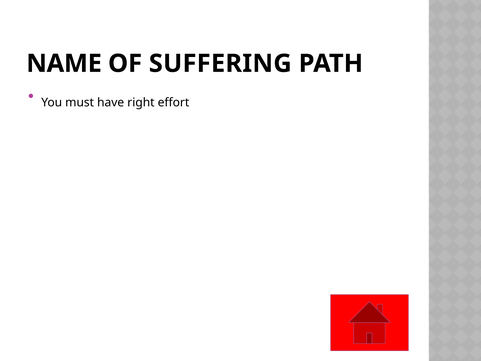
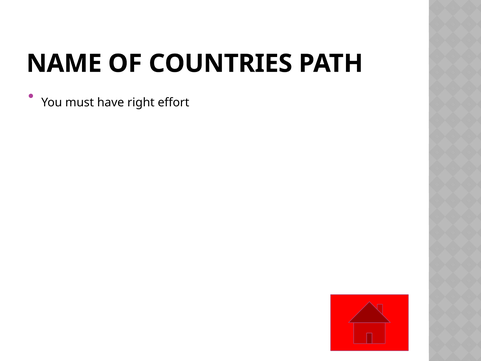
SUFFERING: SUFFERING -> COUNTRIES (221, 63)
